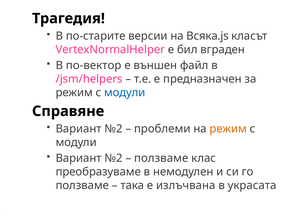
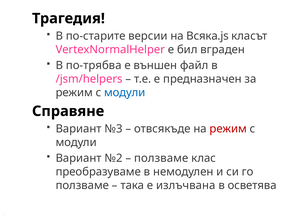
по-вектор: по-вектор -> по-трябва (94, 65)
№2: №2 -> №3 (114, 129)
проблеми: проблеми -> отвсякъде (162, 129)
режим colour: orange -> red (228, 129)
украсата: украсата -> осветява (252, 186)
